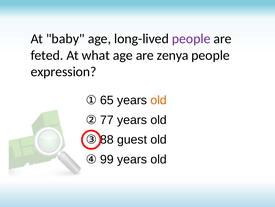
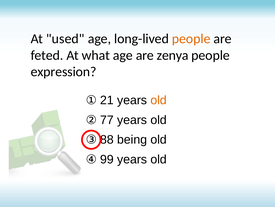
baby: baby -> used (65, 39)
people colour: purple -> orange (191, 39)
65: 65 -> 21 (107, 100)
guest: guest -> being (132, 139)
